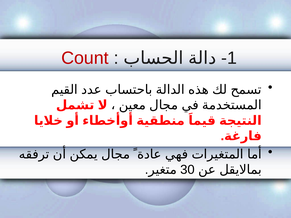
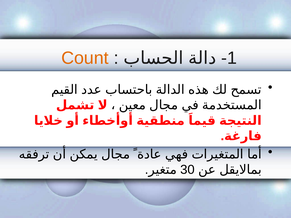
Count colour: red -> orange (85, 58)
